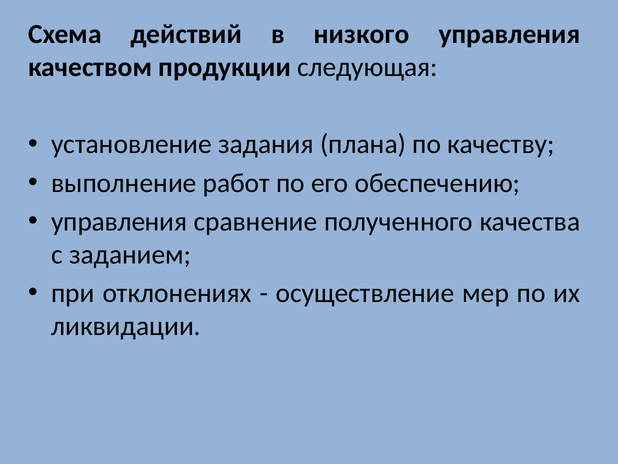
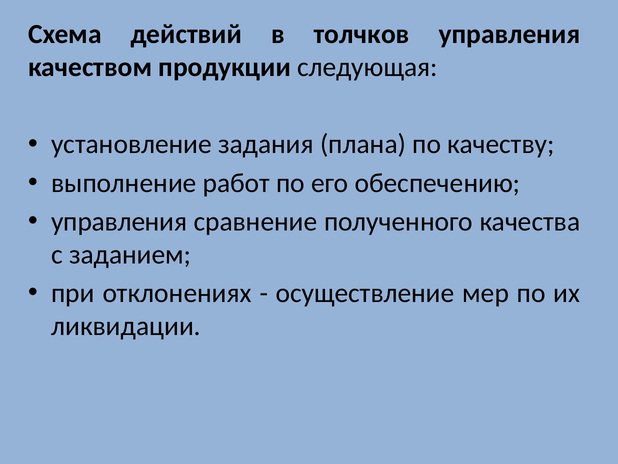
низкого: низкого -> толчков (362, 34)
